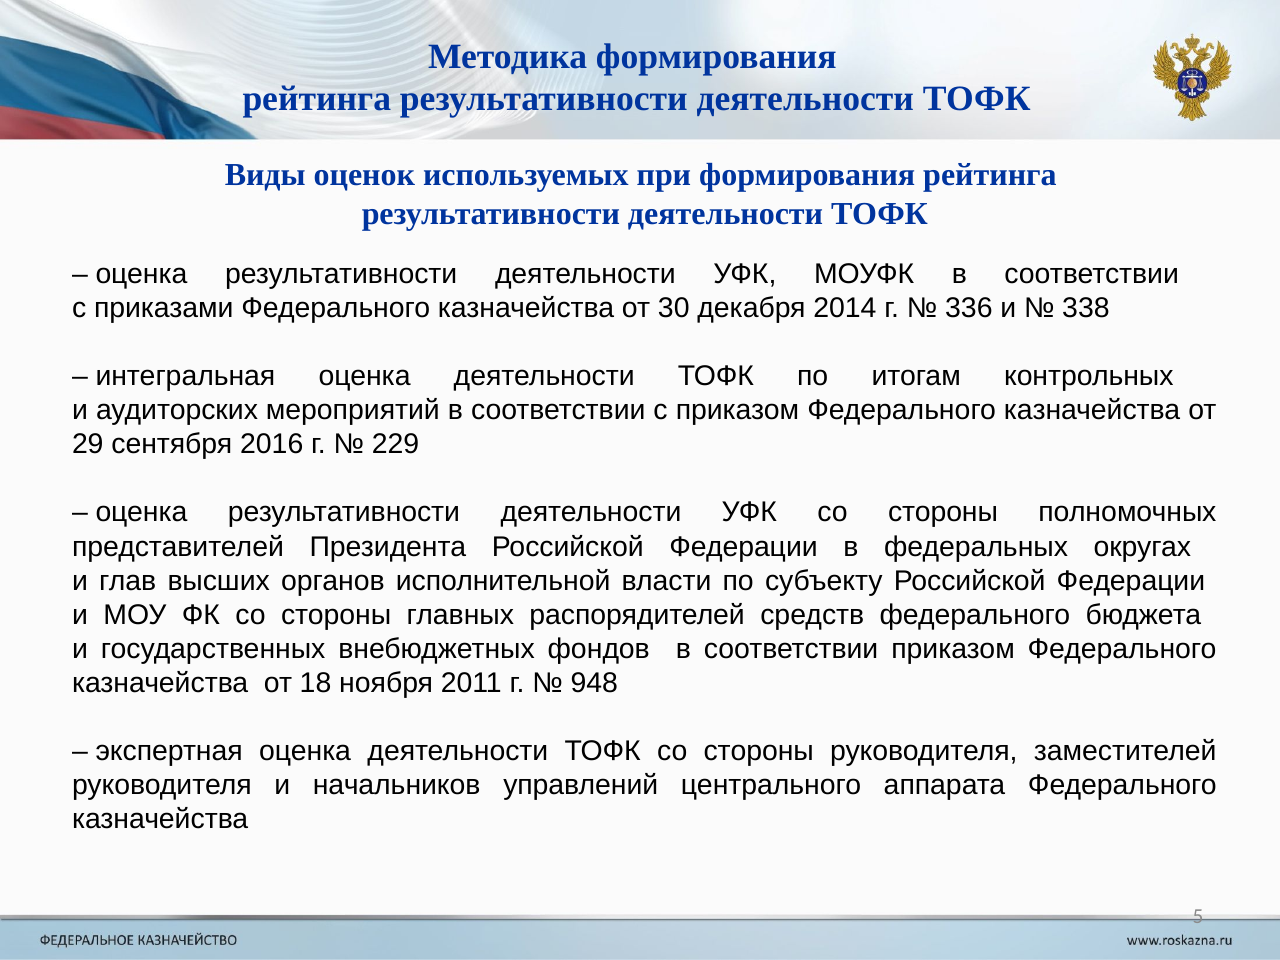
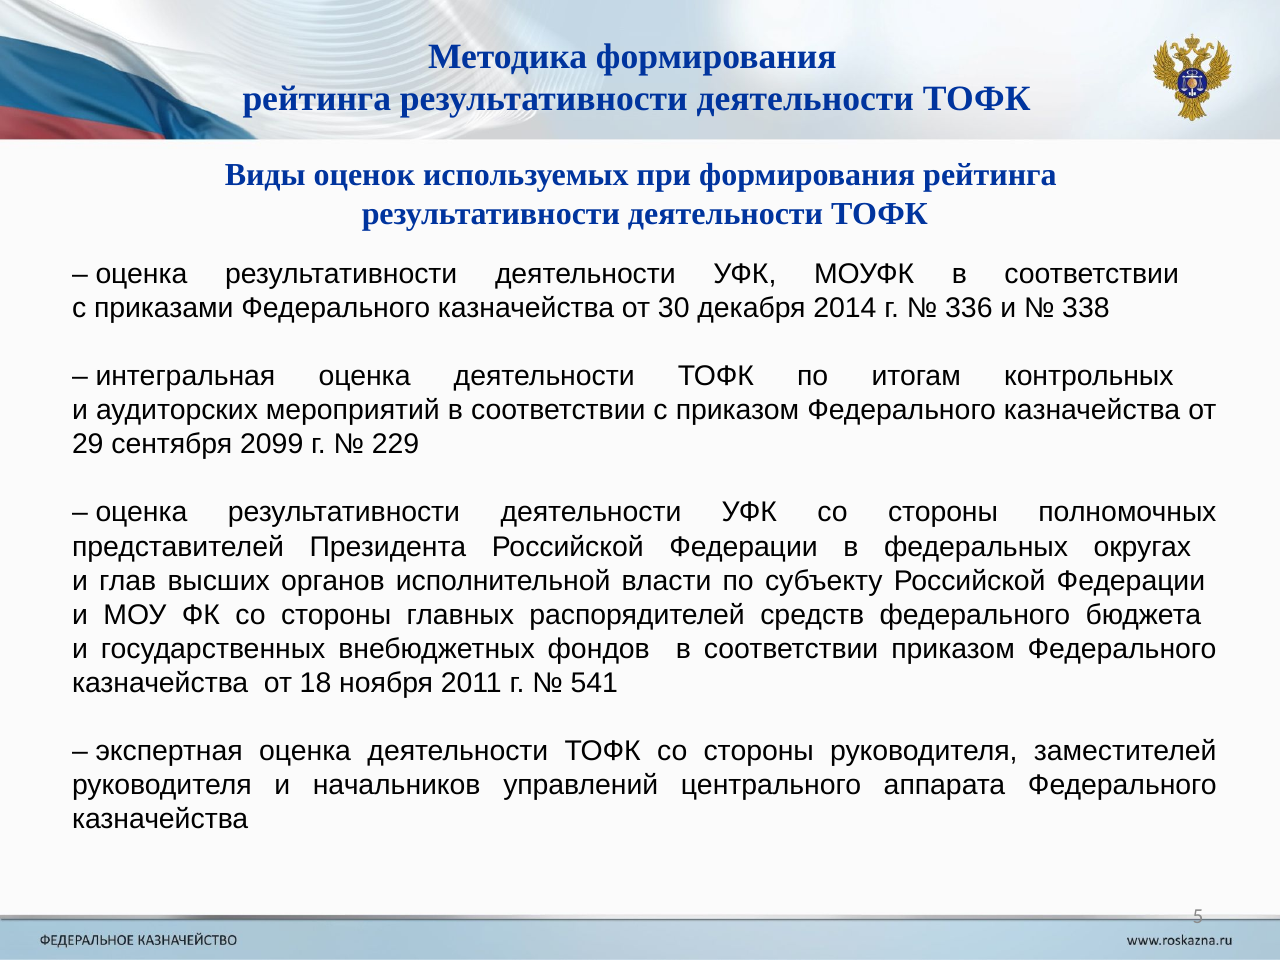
2016: 2016 -> 2099 (272, 444)
948: 948 -> 541 (594, 683)
